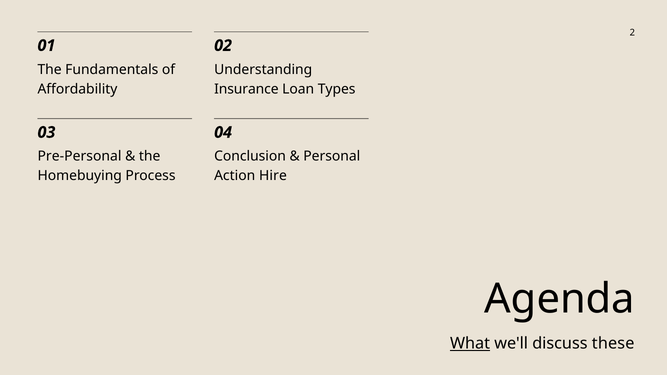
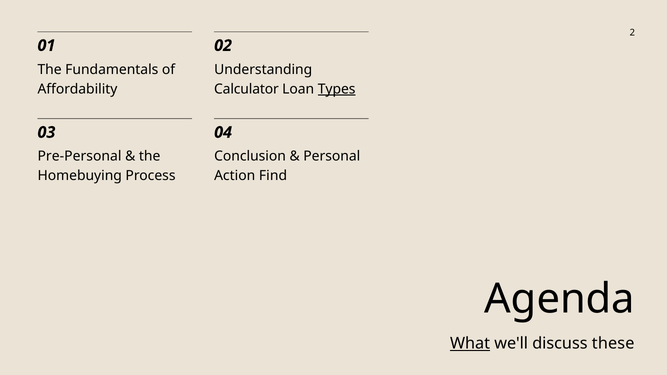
Insurance: Insurance -> Calculator (246, 89)
Types underline: none -> present (337, 89)
Hire: Hire -> Find (273, 176)
